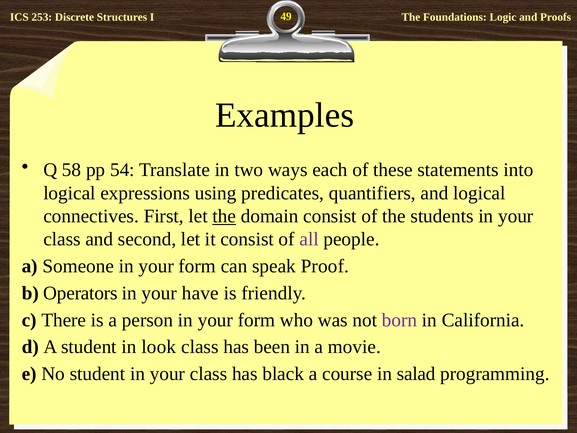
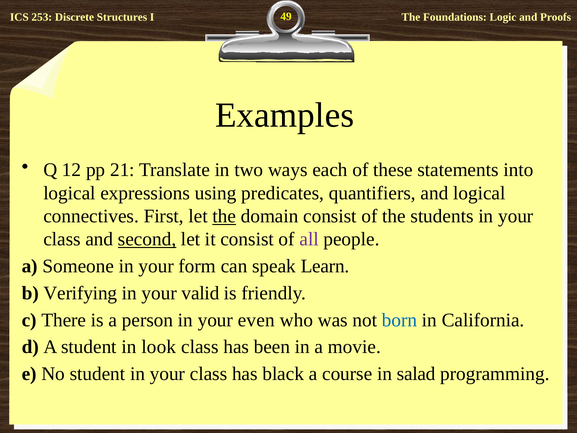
58: 58 -> 12 (72, 170)
54: 54 -> 21 (122, 170)
second underline: none -> present (147, 239)
Proof: Proof -> Learn (325, 266)
Operators: Operators -> Verifying (80, 293)
have: have -> valid (200, 293)
person in your form: form -> even (256, 320)
born colour: purple -> blue (400, 320)
